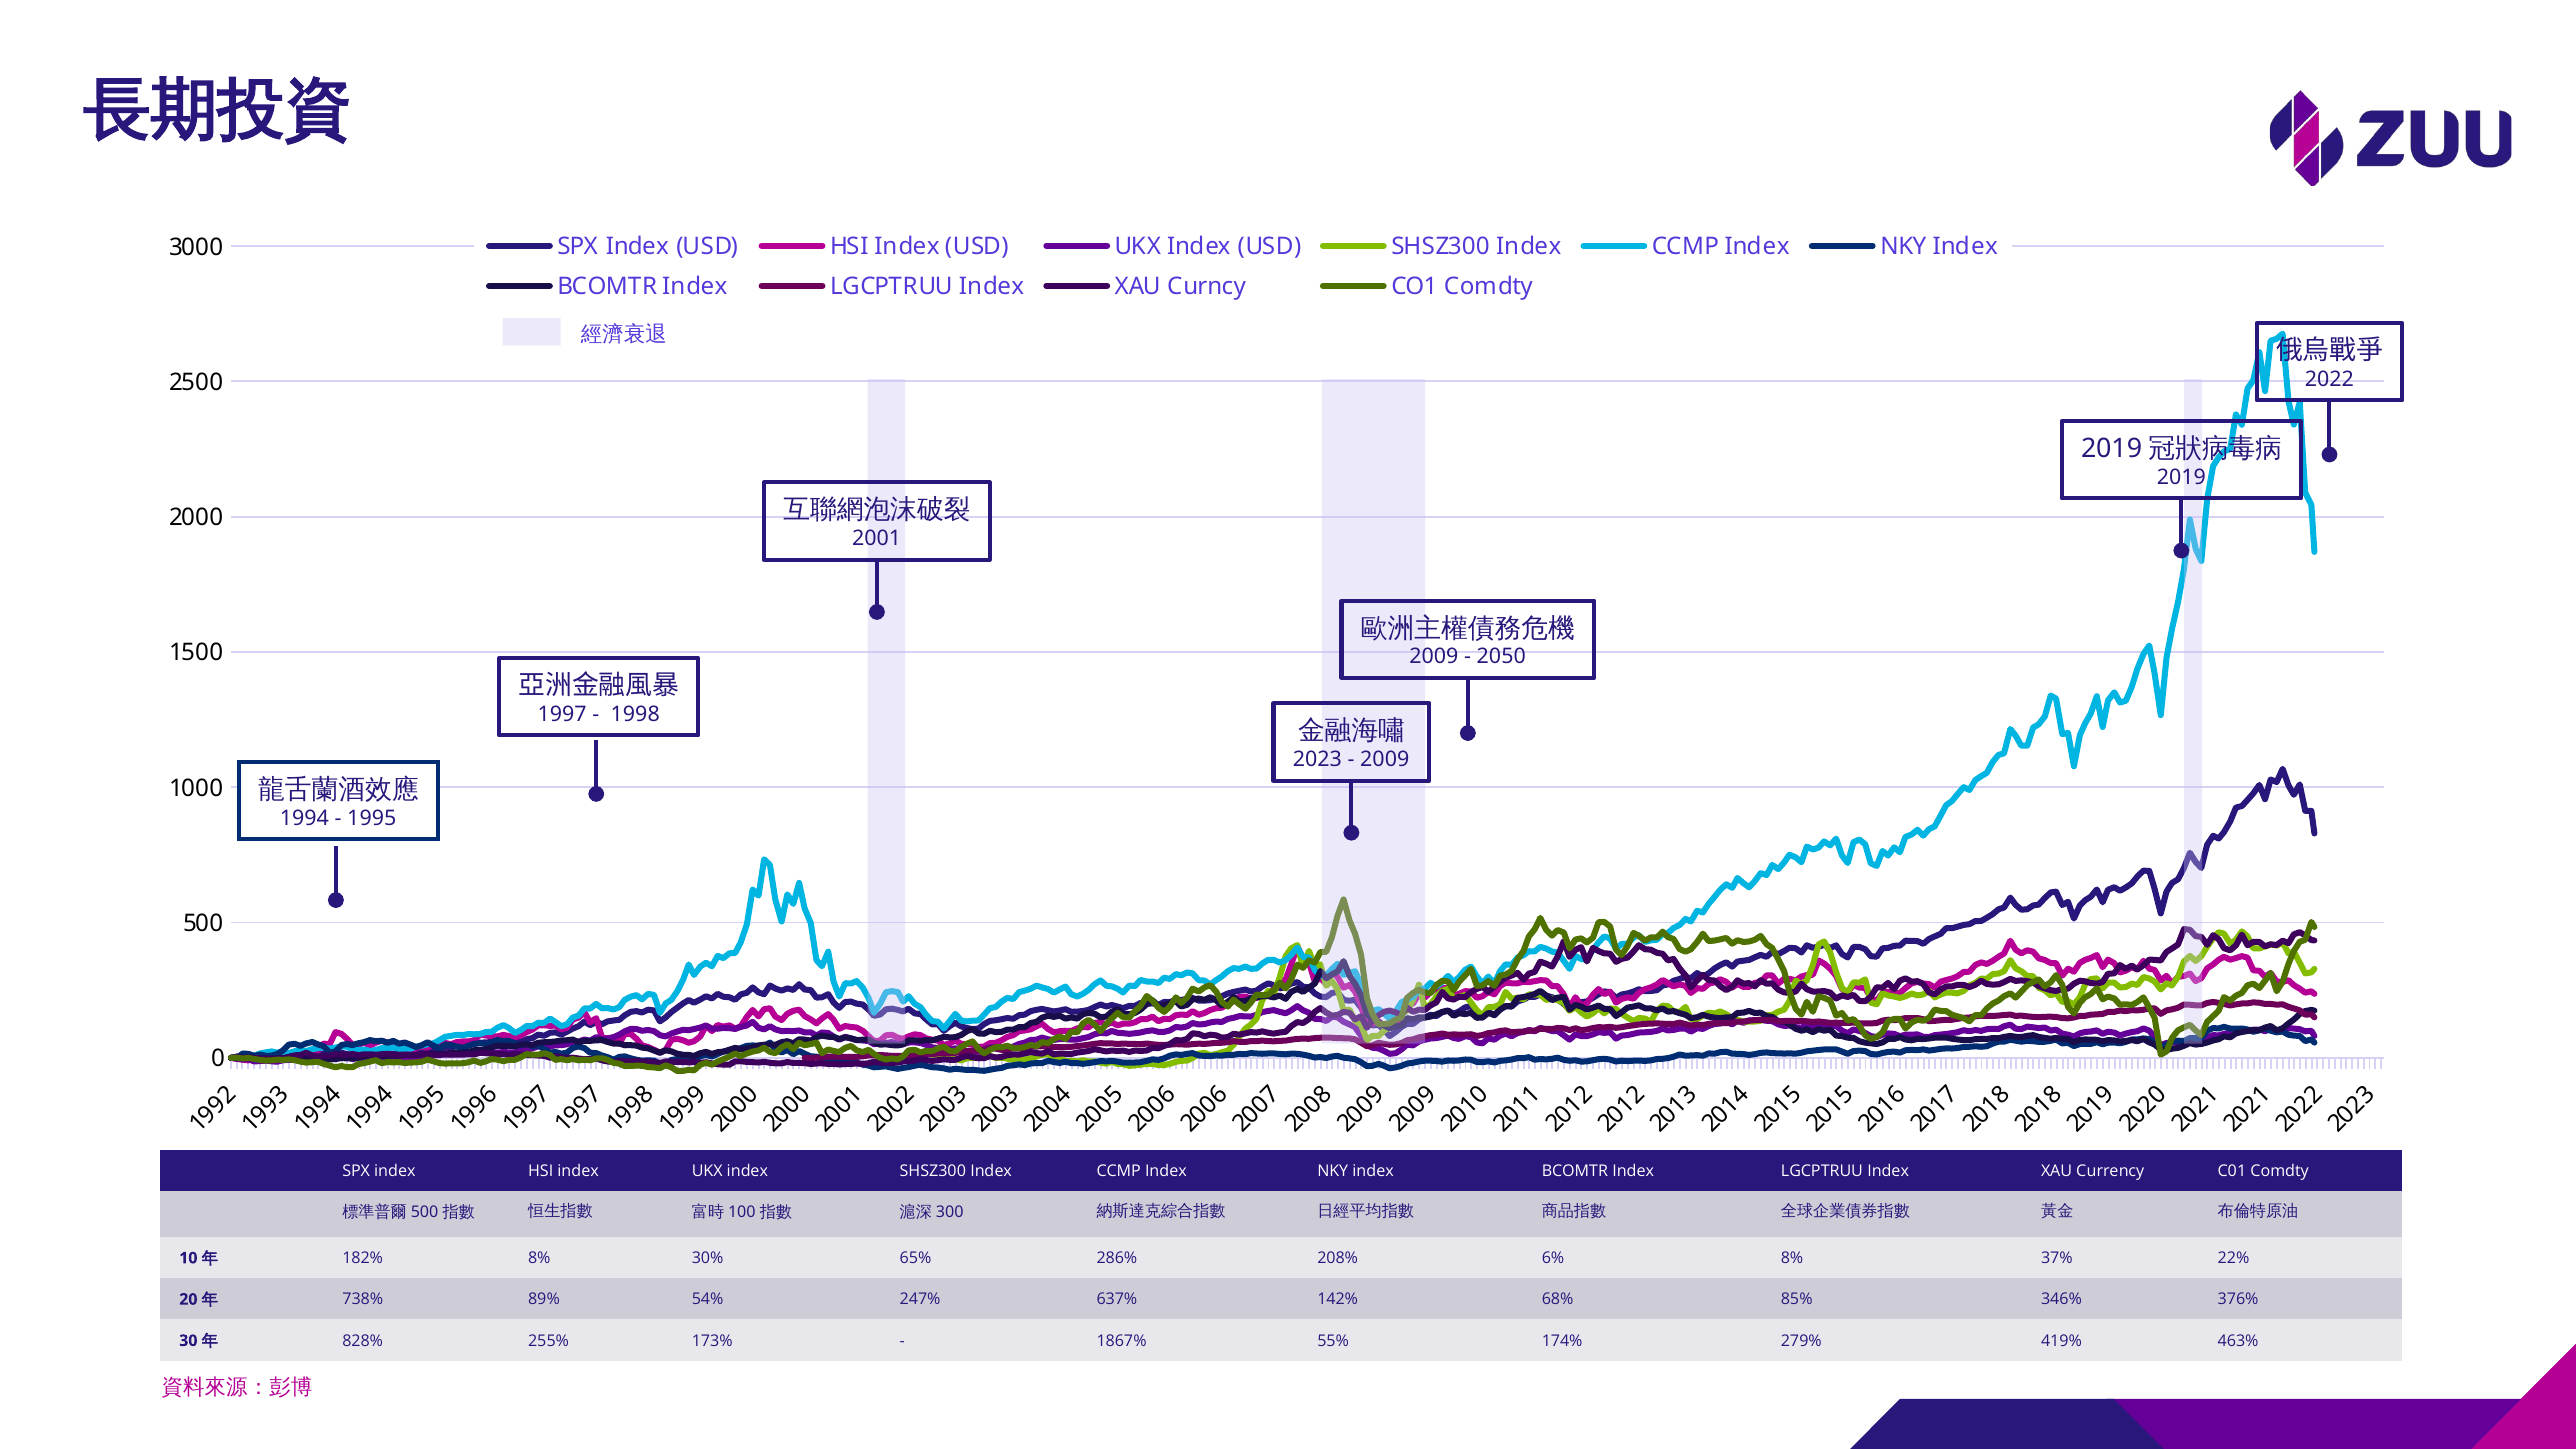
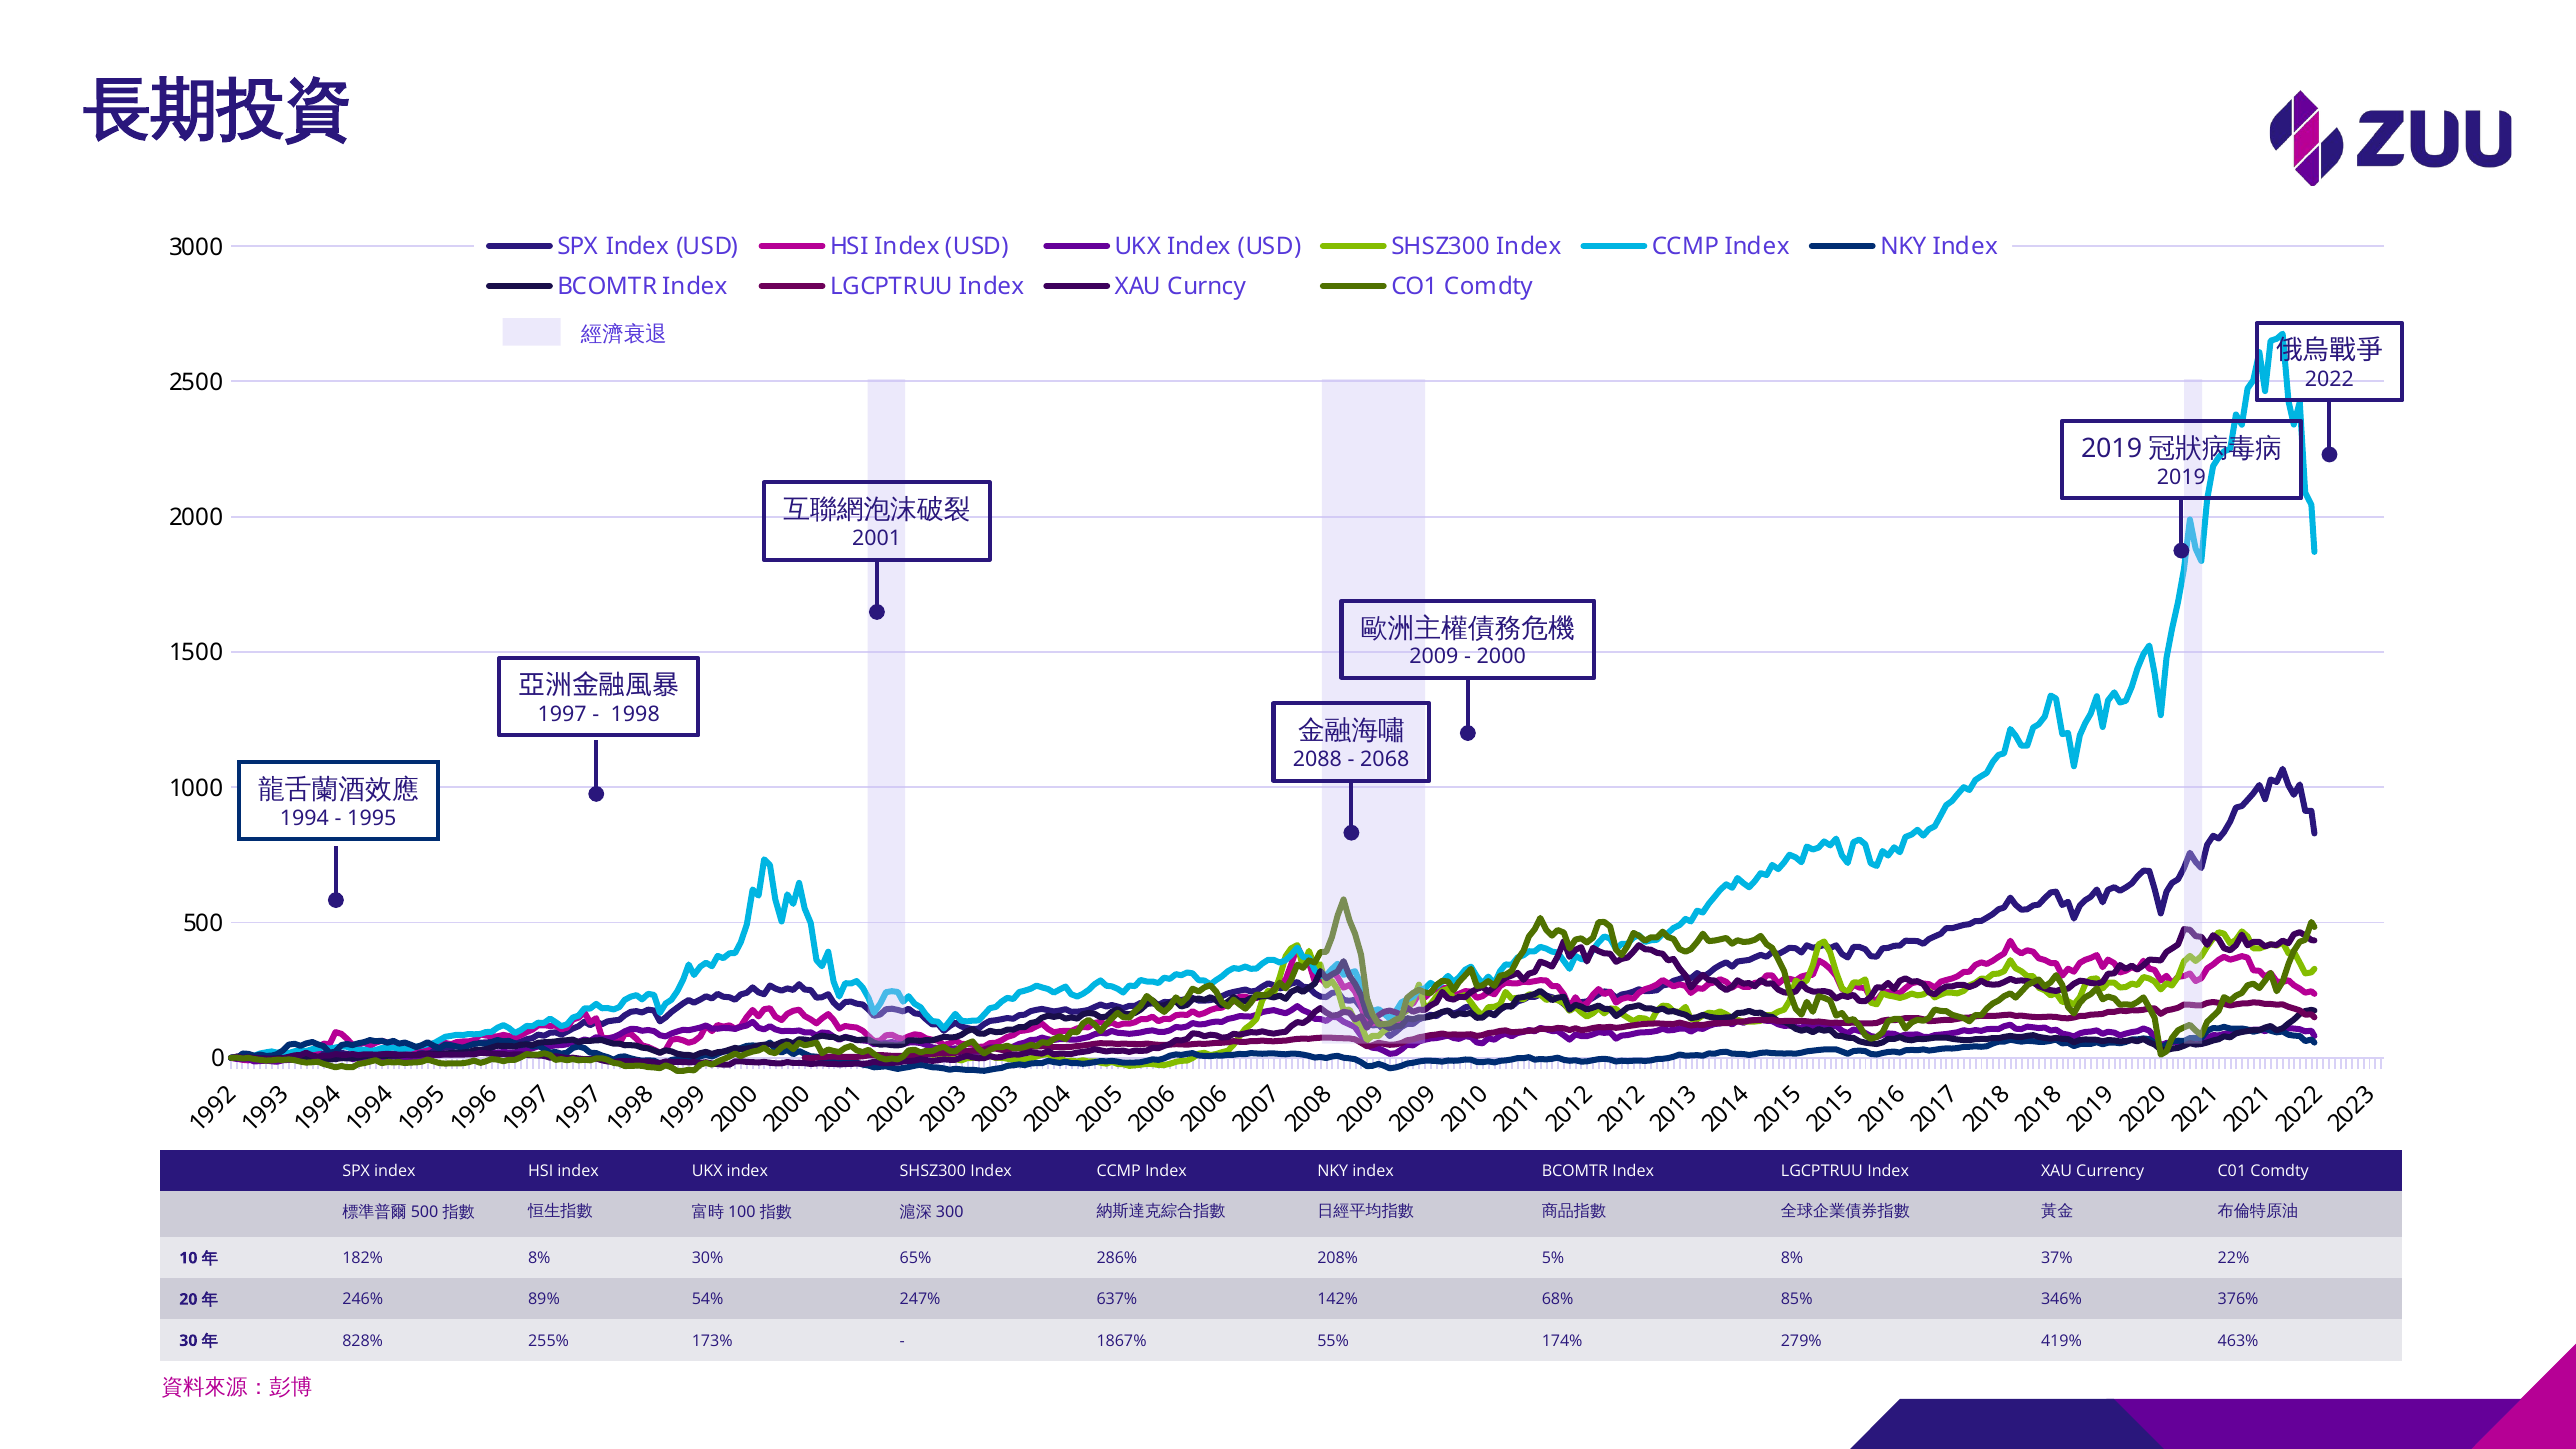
2050: 2050 -> 2000 (1501, 657)
2023: 2023 -> 2088 (1317, 760)
2009: 2009 -> 2068 (1385, 760)
6%: 6% -> 5% (1553, 1258)
738%: 738% -> 246% (363, 1299)
